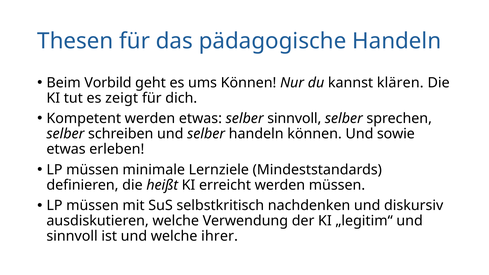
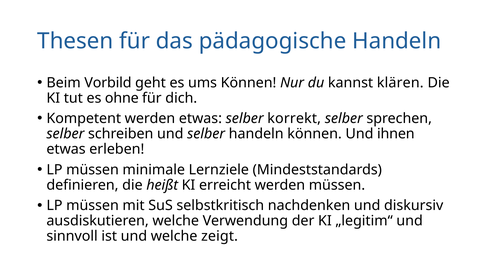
zeigt: zeigt -> ohne (122, 98)
selber sinnvoll: sinnvoll -> korrekt (294, 118)
sowie: sowie -> ihnen (396, 134)
ihrer: ihrer -> zeigt (220, 236)
